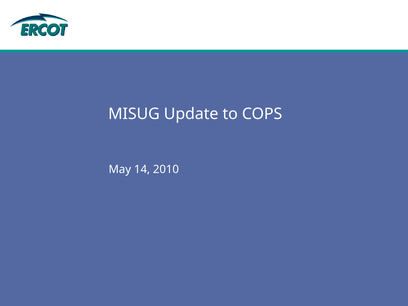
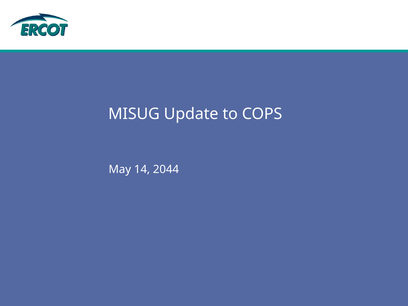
2010: 2010 -> 2044 (166, 169)
